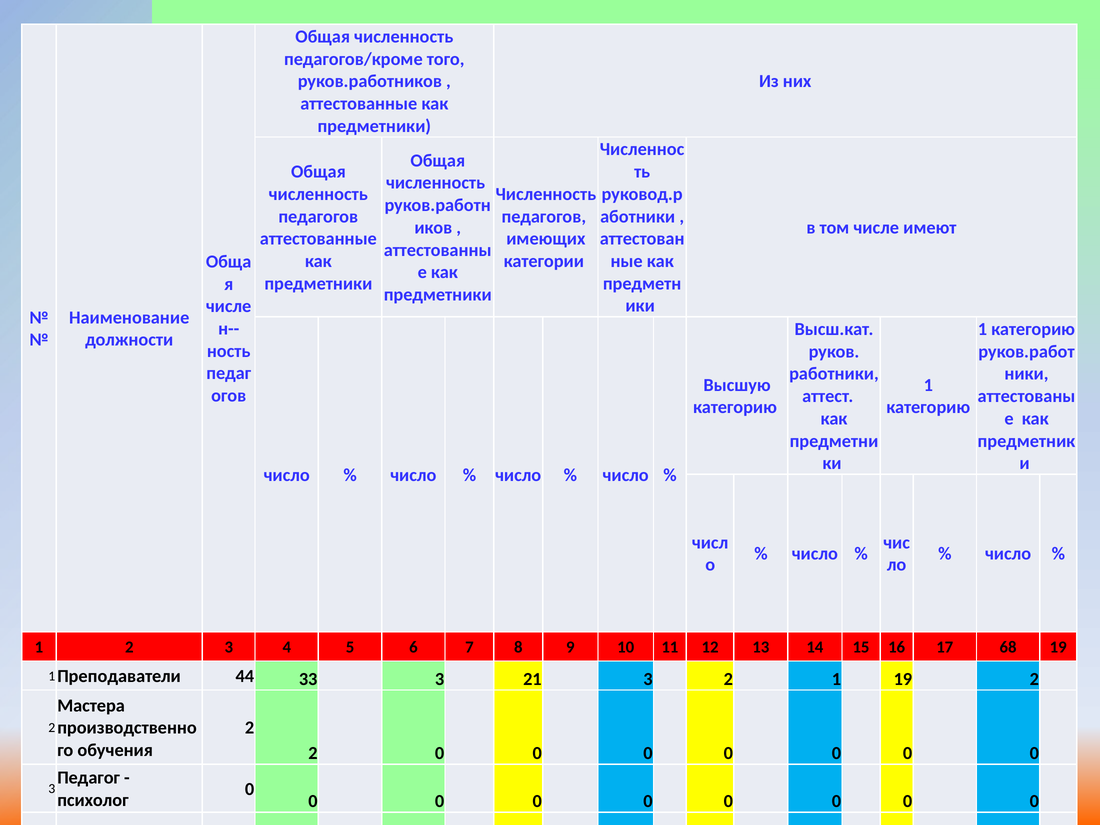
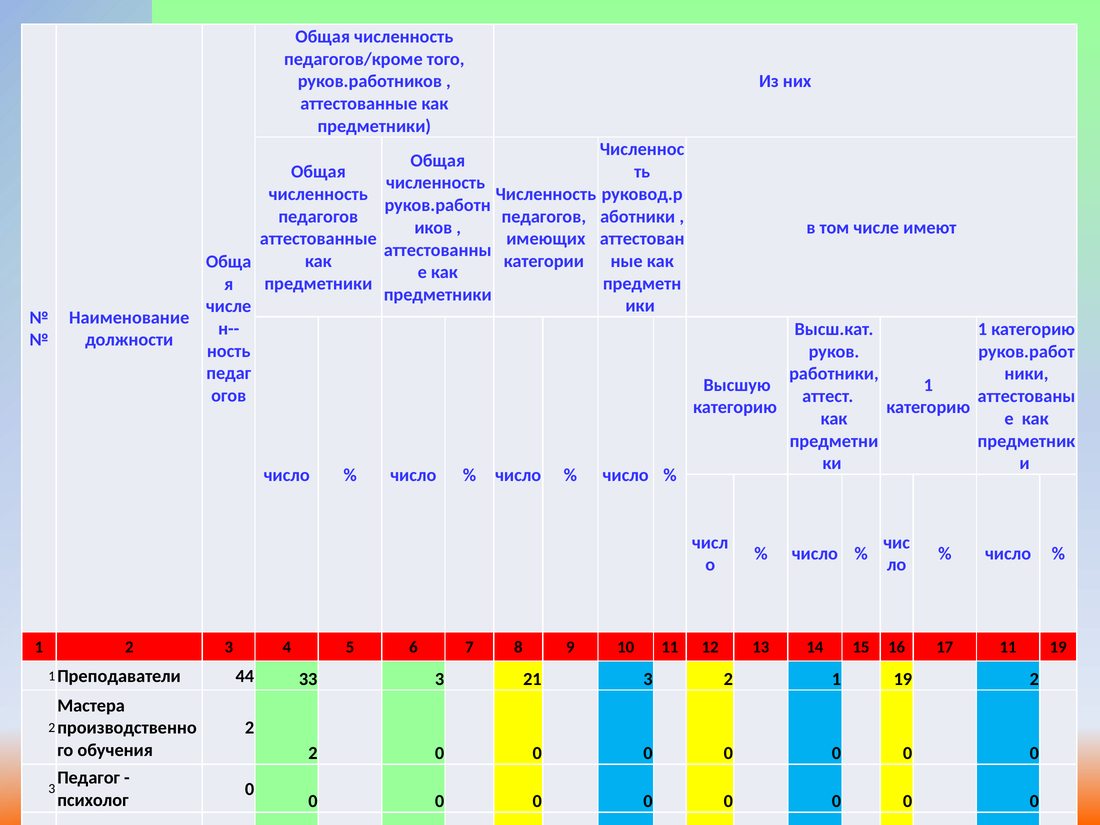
17 68: 68 -> 11 (1008, 647)
